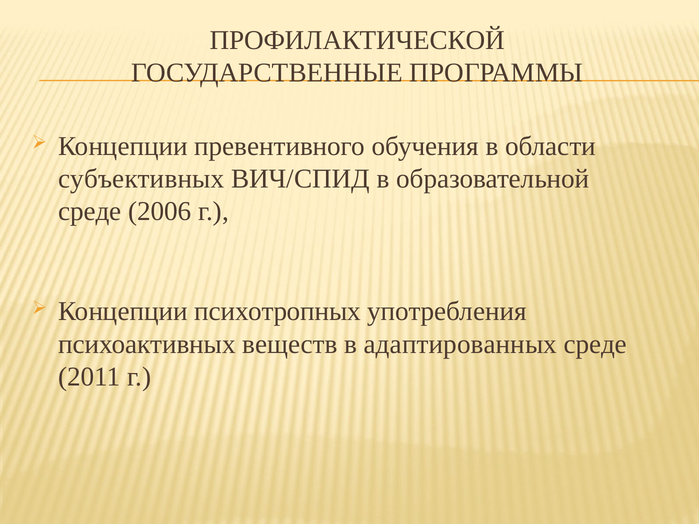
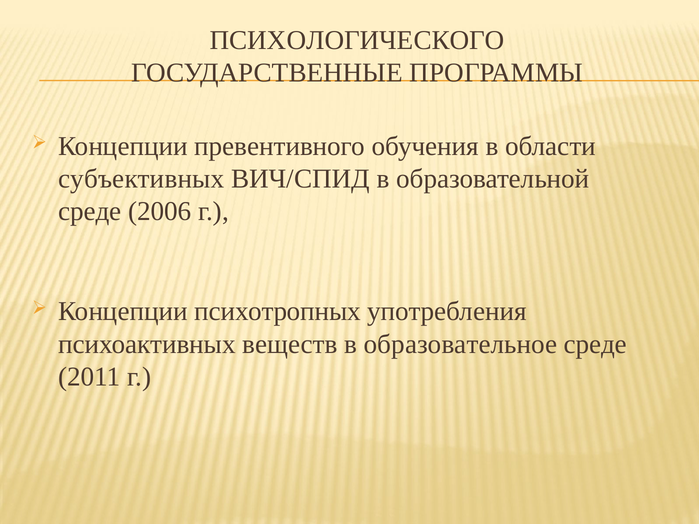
ПРОФИЛАКТИЧЕСКОЙ: ПРОФИЛАКТИЧЕСКОЙ -> ПСИХОЛОГИЧЕСКОГО (357, 40)
адаптированных: адаптированных -> образовательное (460, 344)
